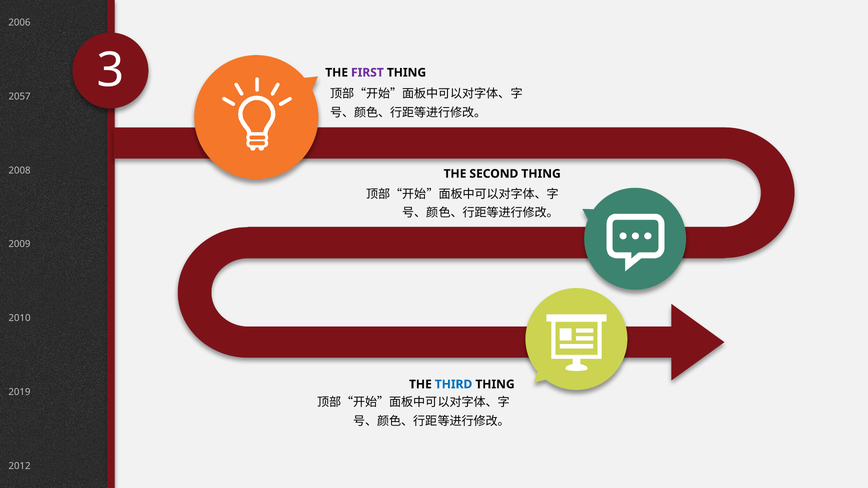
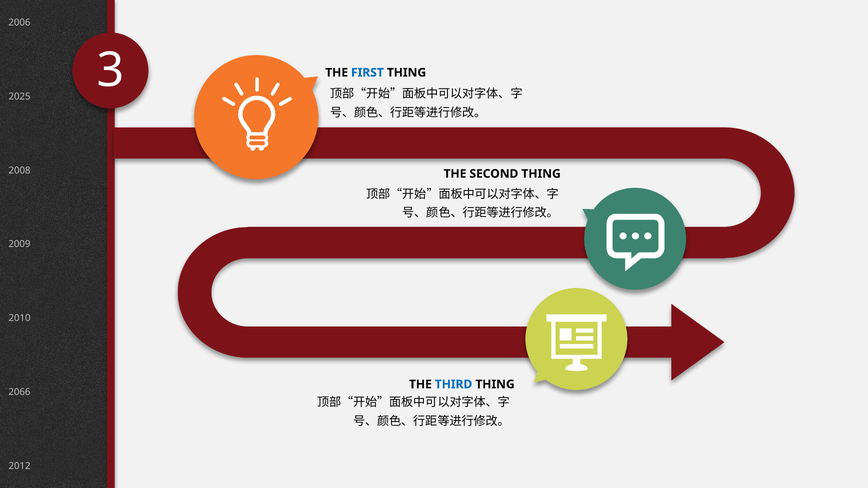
FIRST colour: purple -> blue (367, 73)
2057: 2057 -> 2025 (20, 97)
2019: 2019 -> 2066 (19, 392)
